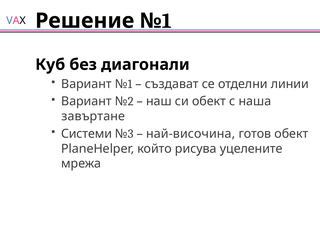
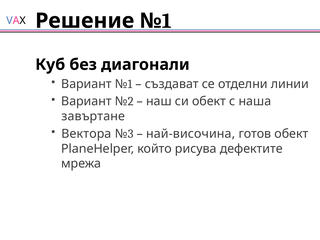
Системи: Системи -> Вектора (86, 134)
уцелените: уцелените -> дефектите (251, 149)
